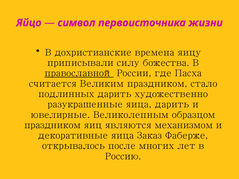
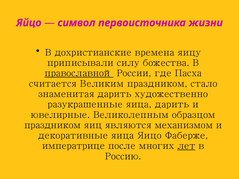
подлинных: подлинных -> знаменитая (66, 94)
Заказ: Заказ -> Яицо (149, 136)
открывалось: открывалось -> императрице (73, 146)
лет underline: none -> present (186, 146)
